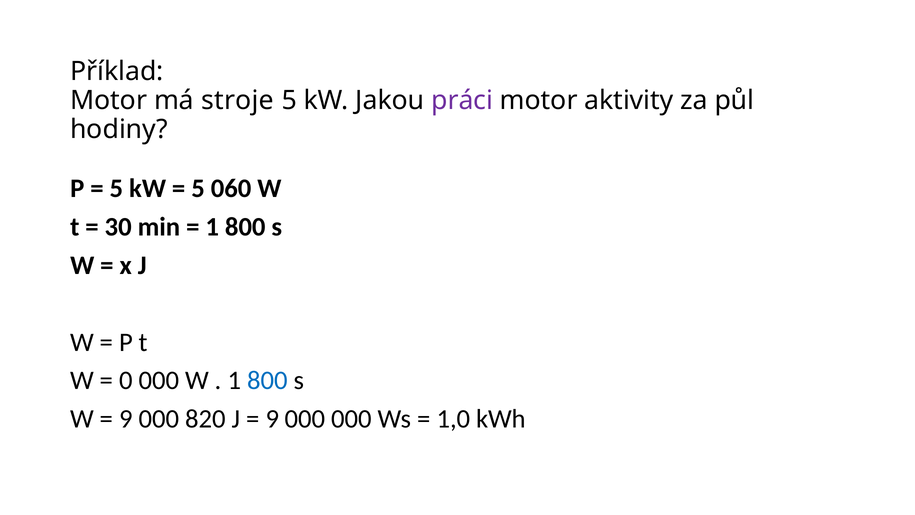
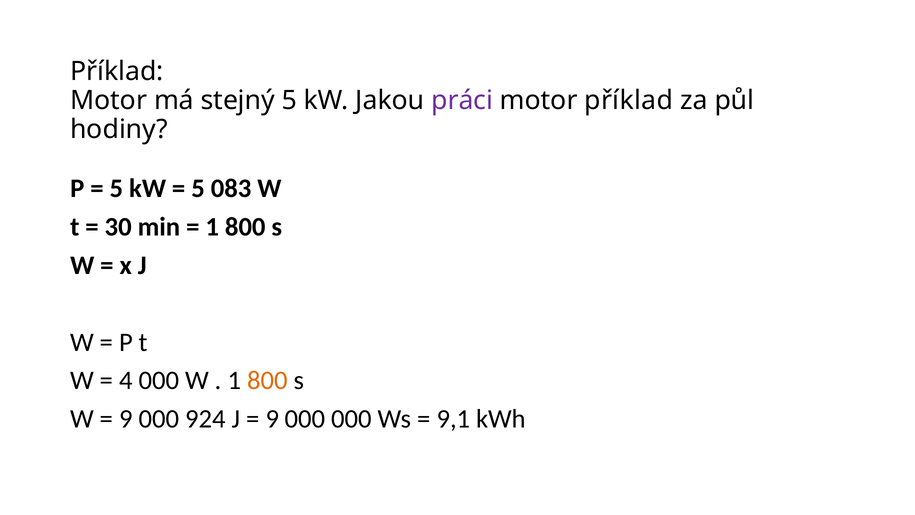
stroje: stroje -> stejný (238, 100)
motor aktivity: aktivity -> příklad (629, 100)
060: 060 -> 083 (231, 189)
0: 0 -> 4 (126, 380)
800 colour: blue -> orange (267, 380)
820: 820 -> 924 (205, 419)
1,0: 1,0 -> 9,1 (453, 419)
